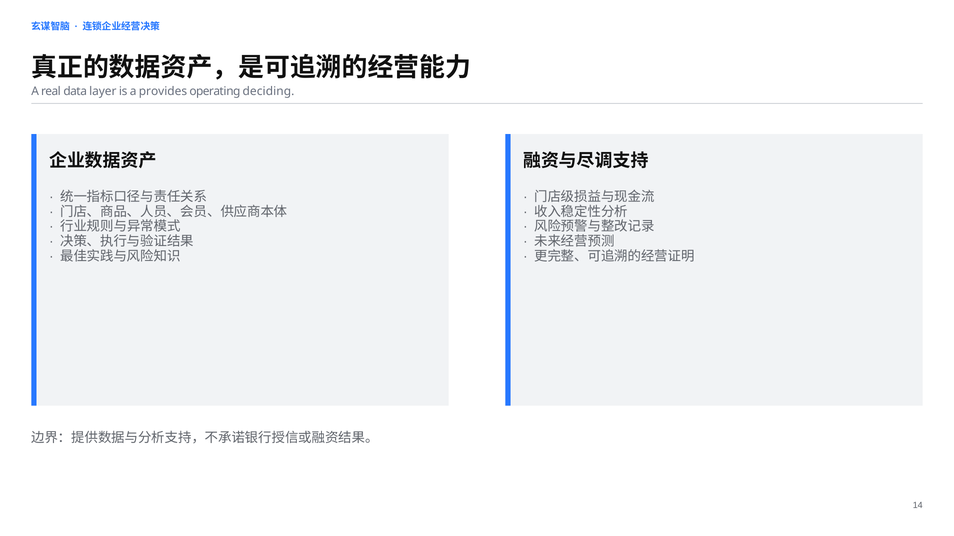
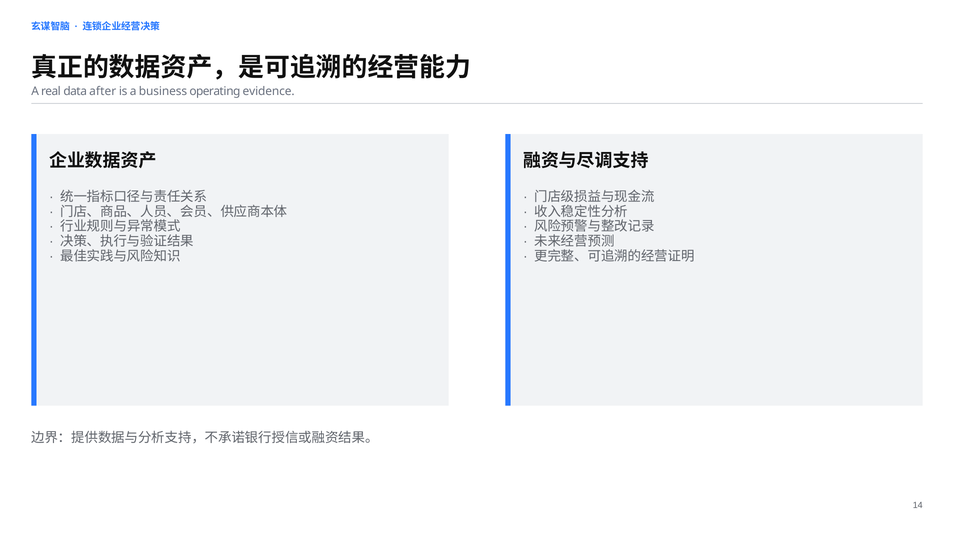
layer: layer -> after (103, 91)
provides: provides -> business (163, 91)
deciding: deciding -> evidence (269, 91)
